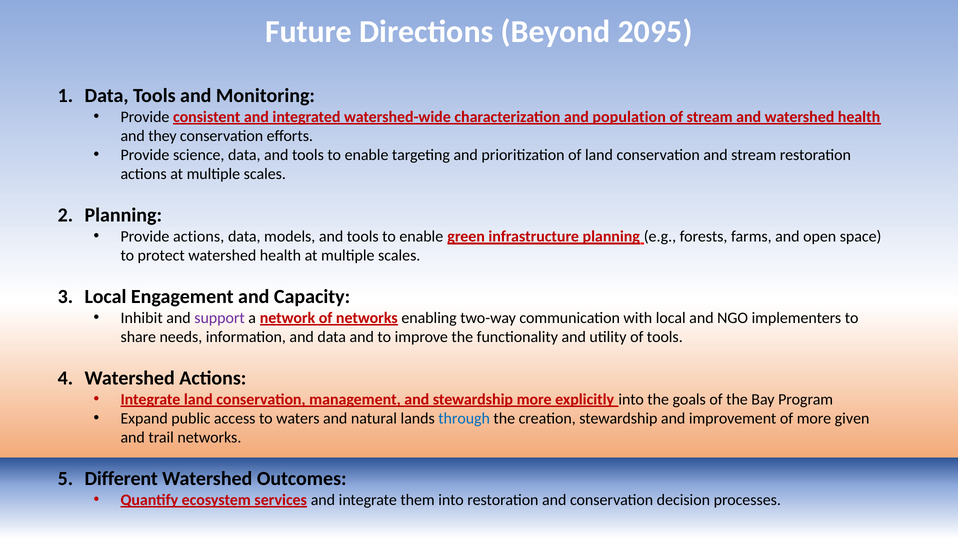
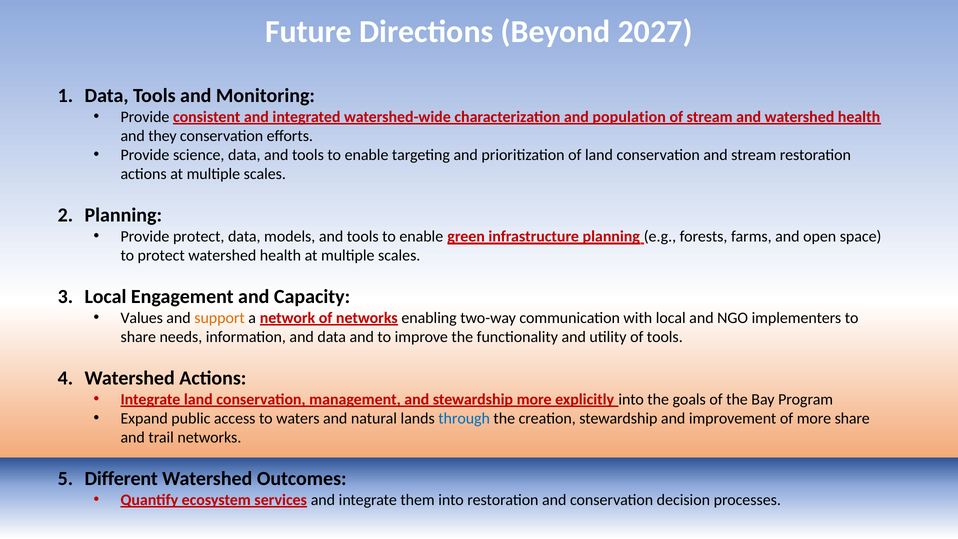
2095: 2095 -> 2027 (655, 31)
Provide actions: actions -> protect (199, 236)
Inhibit: Inhibit -> Values (142, 318)
support colour: purple -> orange (220, 318)
more given: given -> share (852, 418)
